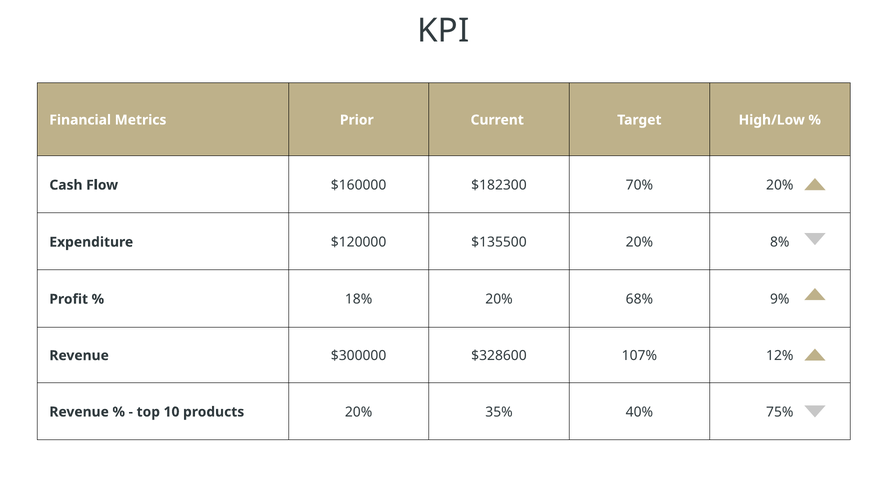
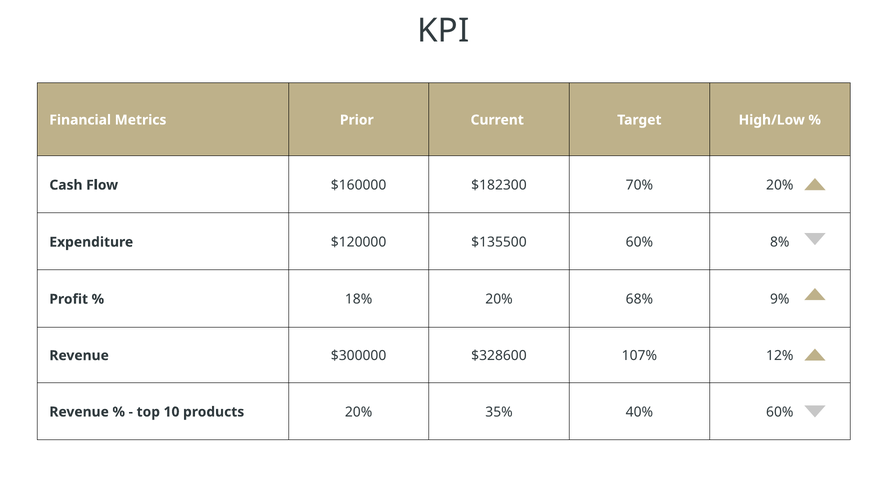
$135500 20%: 20% -> 60% (639, 242)
40% 75%: 75% -> 60% (780, 412)
